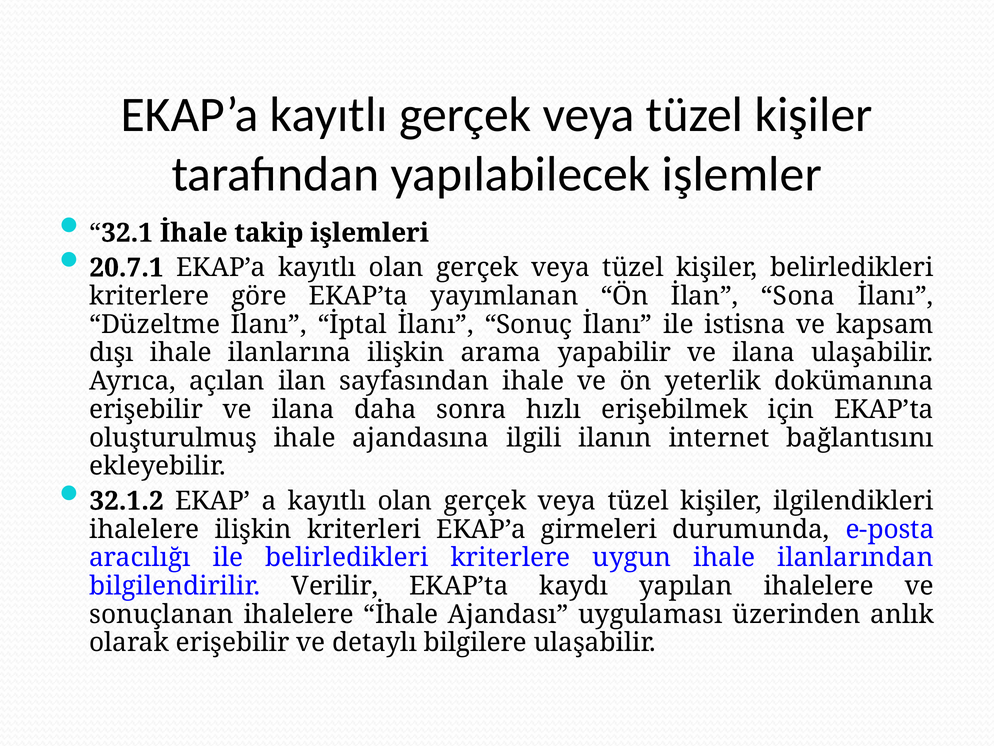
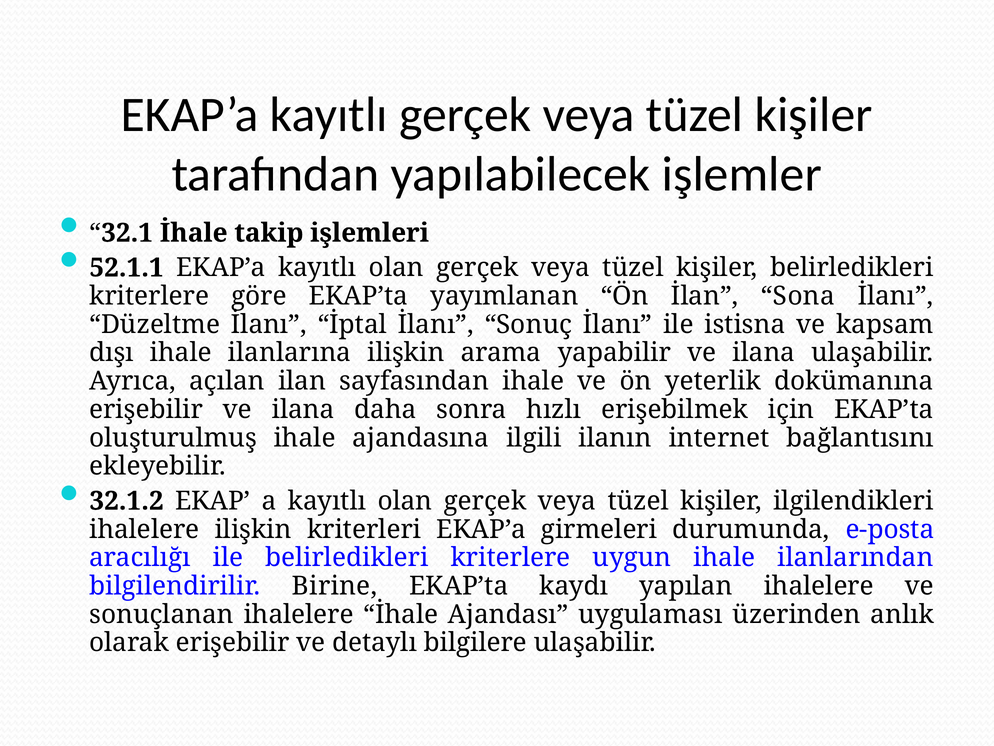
20.7.1: 20.7.1 -> 52.1.1 (127, 268)
Verilir: Verilir -> Birine (335, 586)
